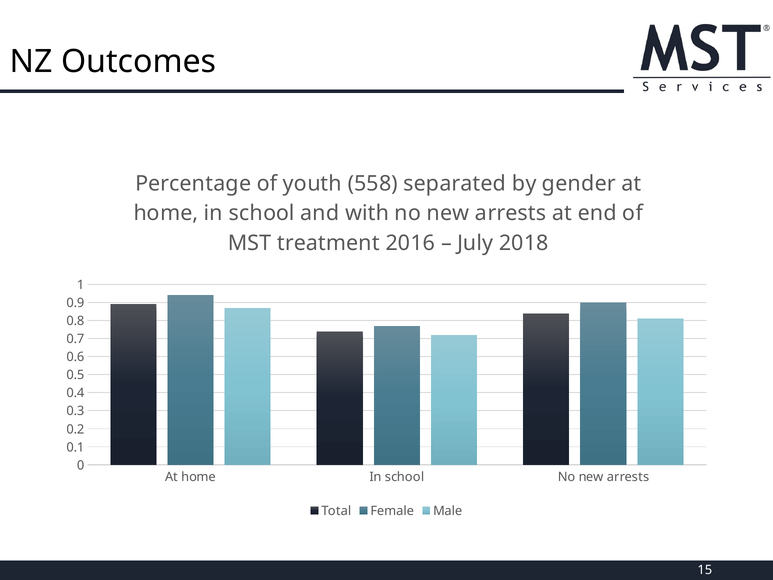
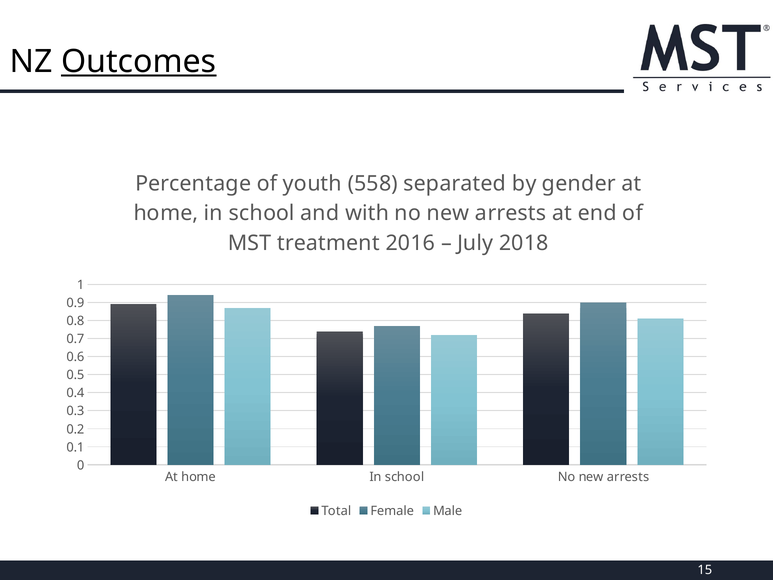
Outcomes underline: none -> present (139, 62)
